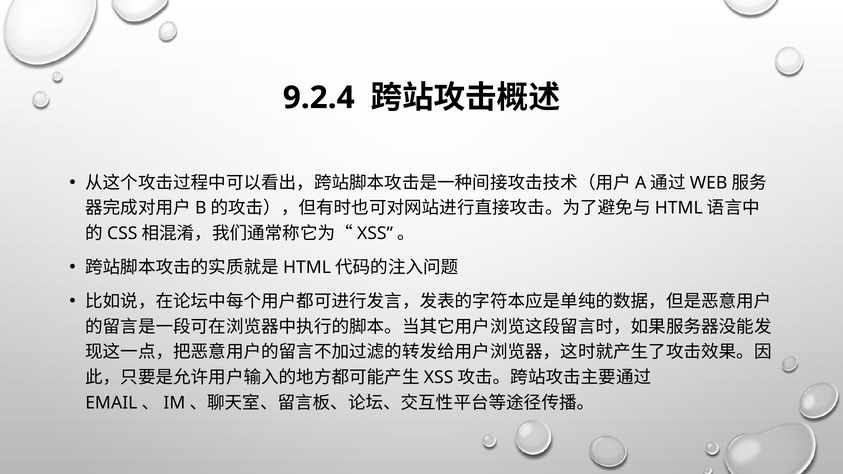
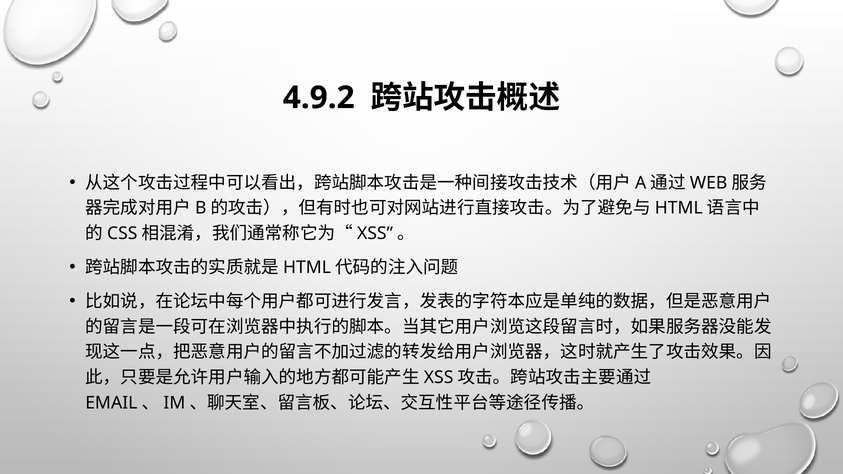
9.2.4: 9.2.4 -> 4.9.2 (319, 98)
